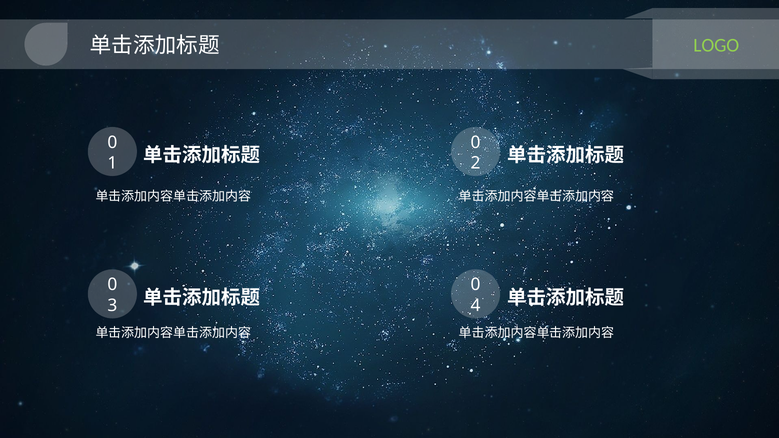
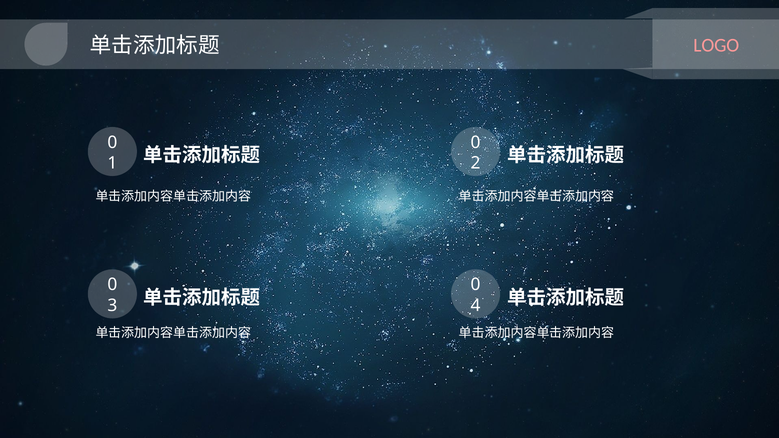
LOGO colour: light green -> pink (716, 45)
